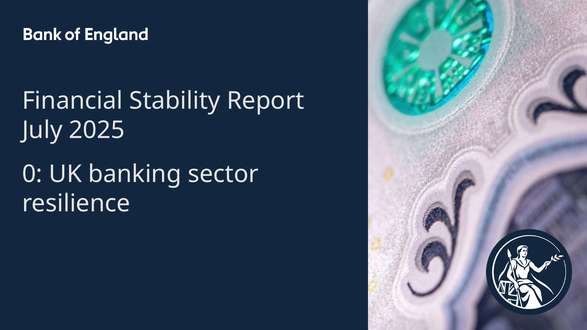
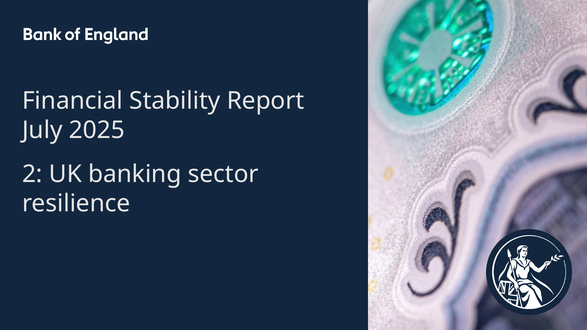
0: 0 -> 2 (32, 174)
